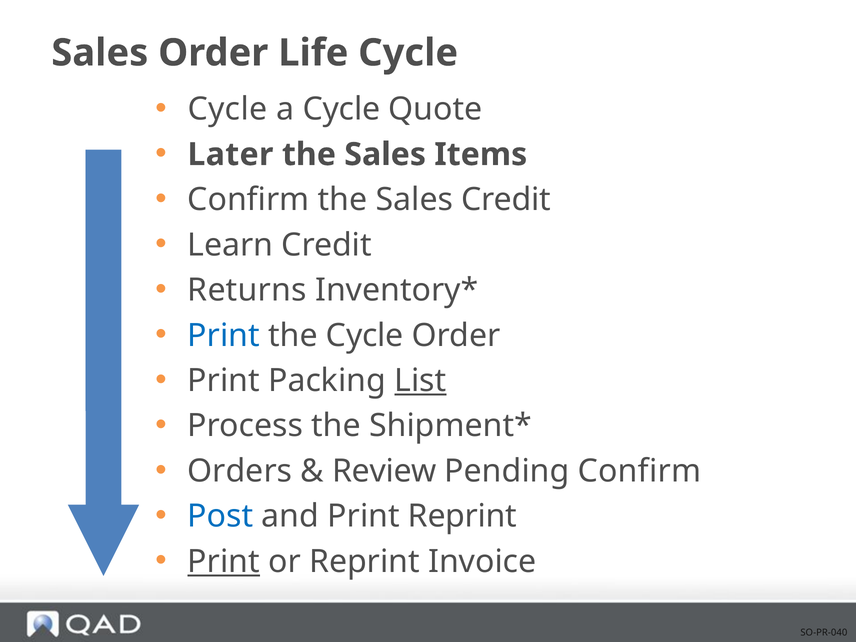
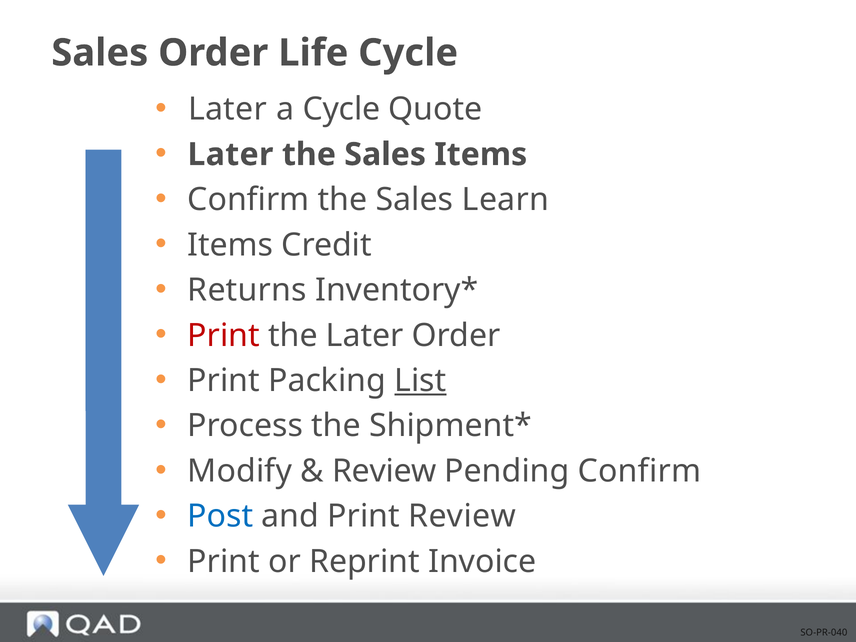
Cycle: Cycle -> Later (228, 109)
Sales Credit: Credit -> Learn (506, 200)
Learn: Learn -> Items (230, 245)
Print colour: blue -> red (224, 335)
the Cycle: Cycle -> Later (365, 335)
Orders: Orders -> Modify (240, 471)
Print Reprint: Reprint -> Review (462, 516)
Print underline: present -> none (224, 562)
